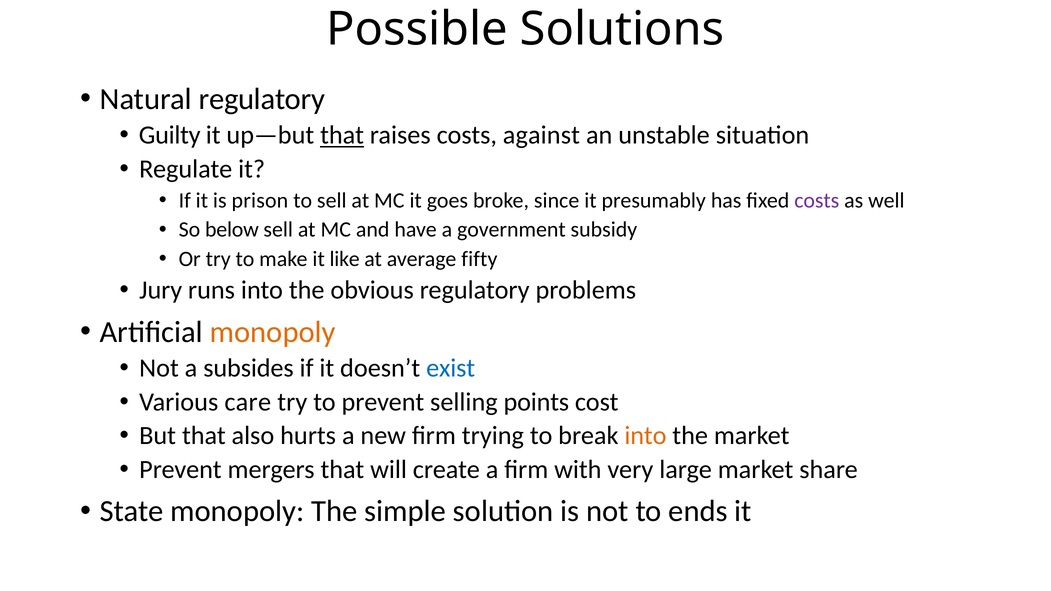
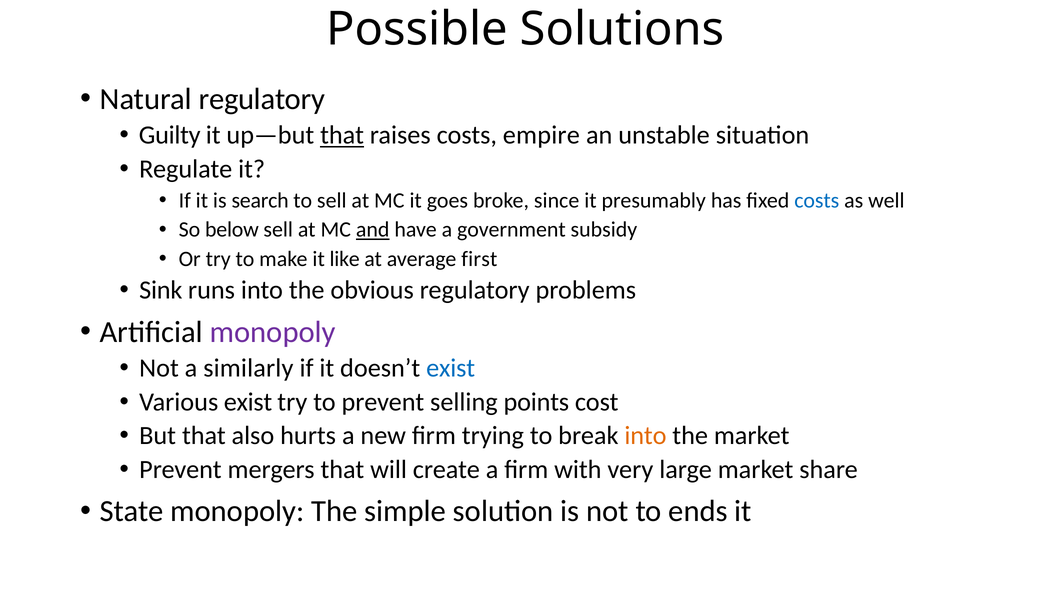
against: against -> empire (541, 135)
prison: prison -> search (260, 201)
costs colour: purple -> blue (817, 201)
and underline: none -> present (373, 230)
fifty: fifty -> first (479, 259)
Jury: Jury -> Sink (161, 290)
monopoly colour: orange -> purple (273, 332)
subsides: subsides -> similarly (248, 368)
Various care: care -> exist (248, 402)
